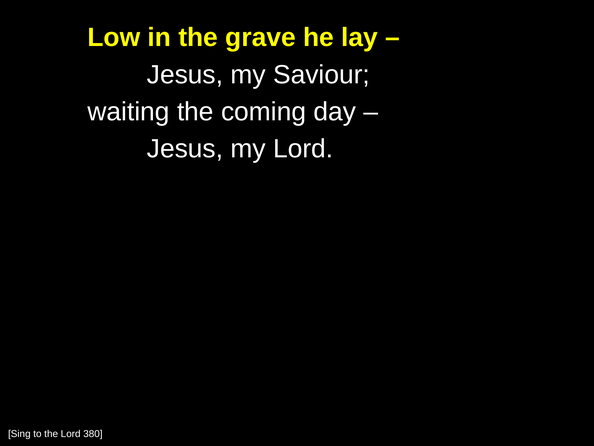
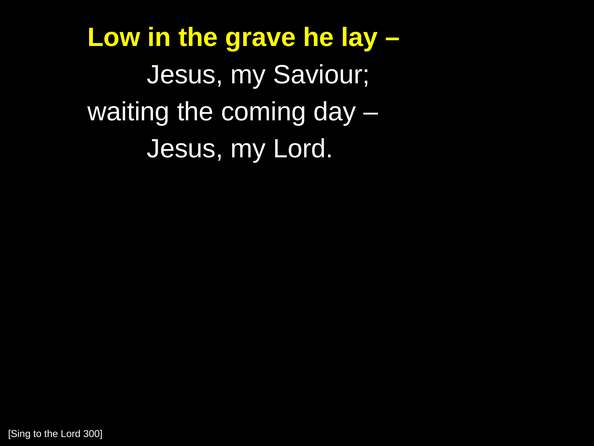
380: 380 -> 300 (93, 433)
